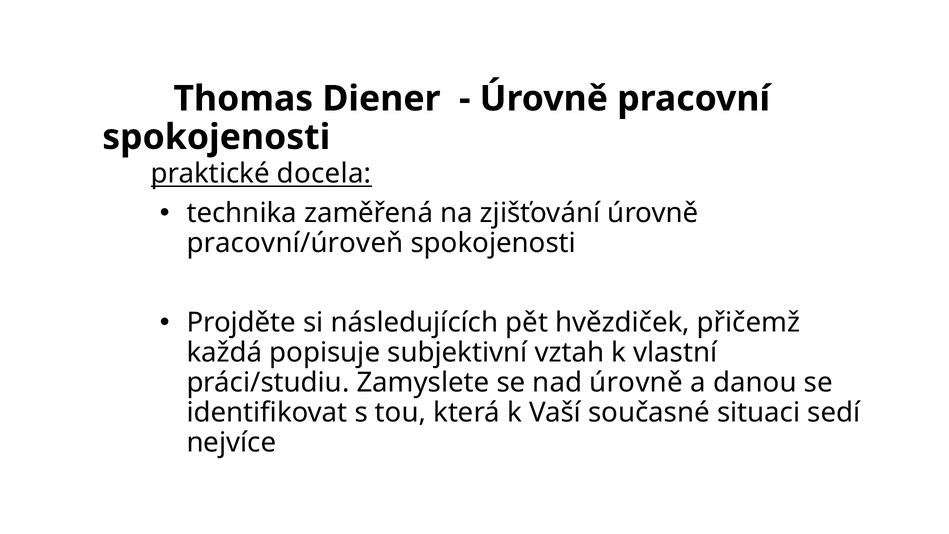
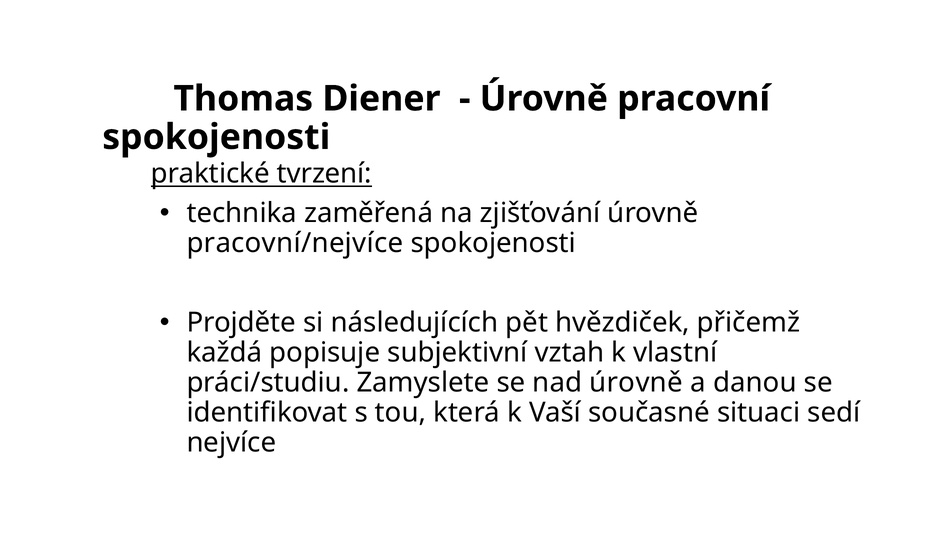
docela: docela -> tvrzení (324, 173)
pracovní/úroveň: pracovní/úroveň -> pracovní/nejvíce (295, 243)
